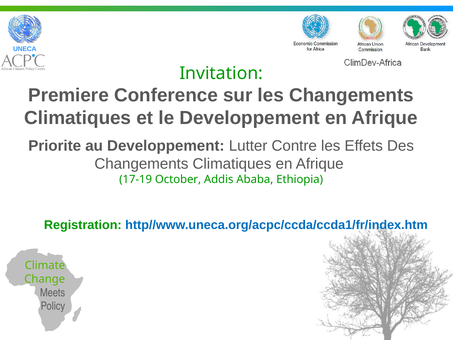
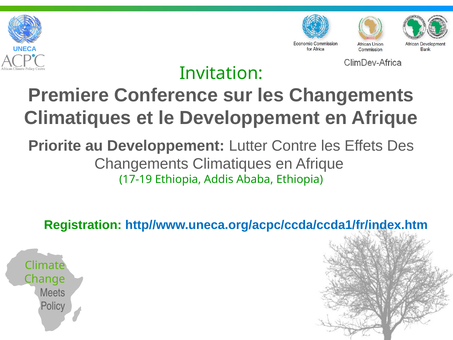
17-19 October: October -> Ethiopia (178, 179)
